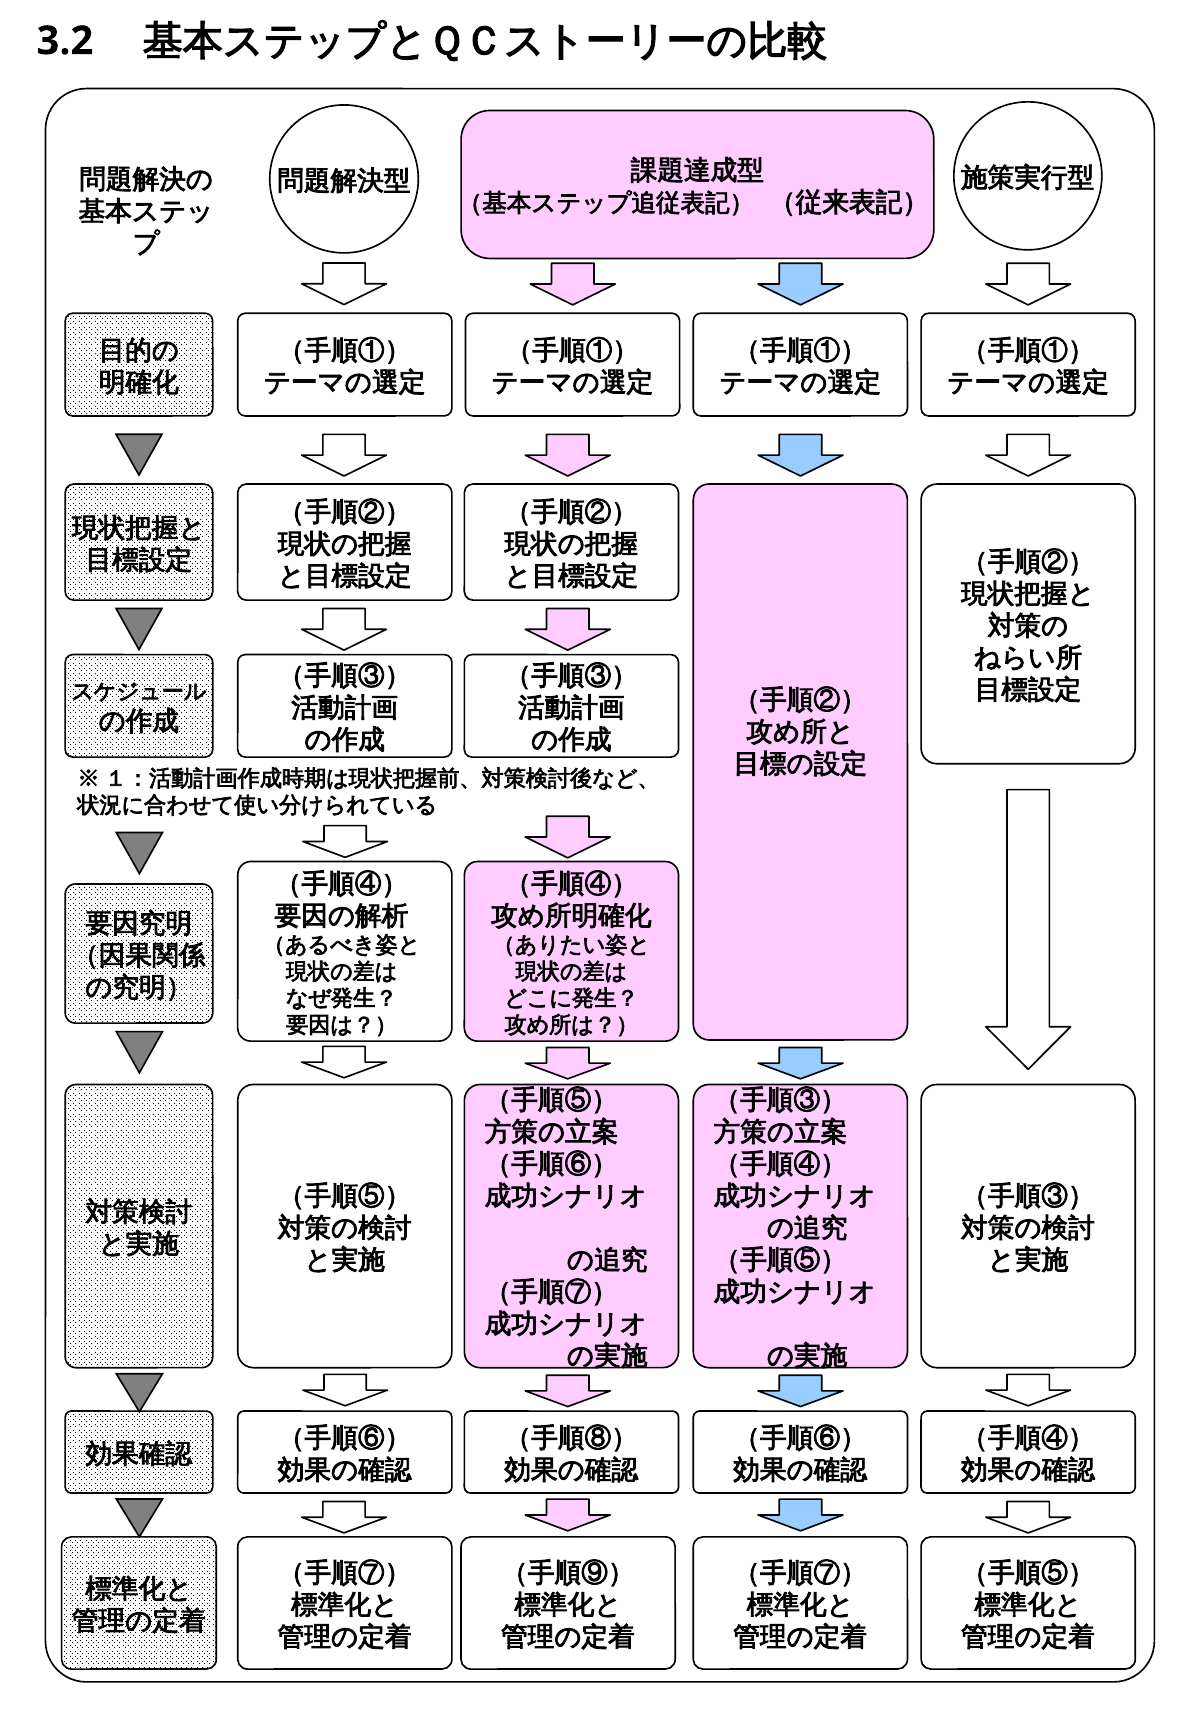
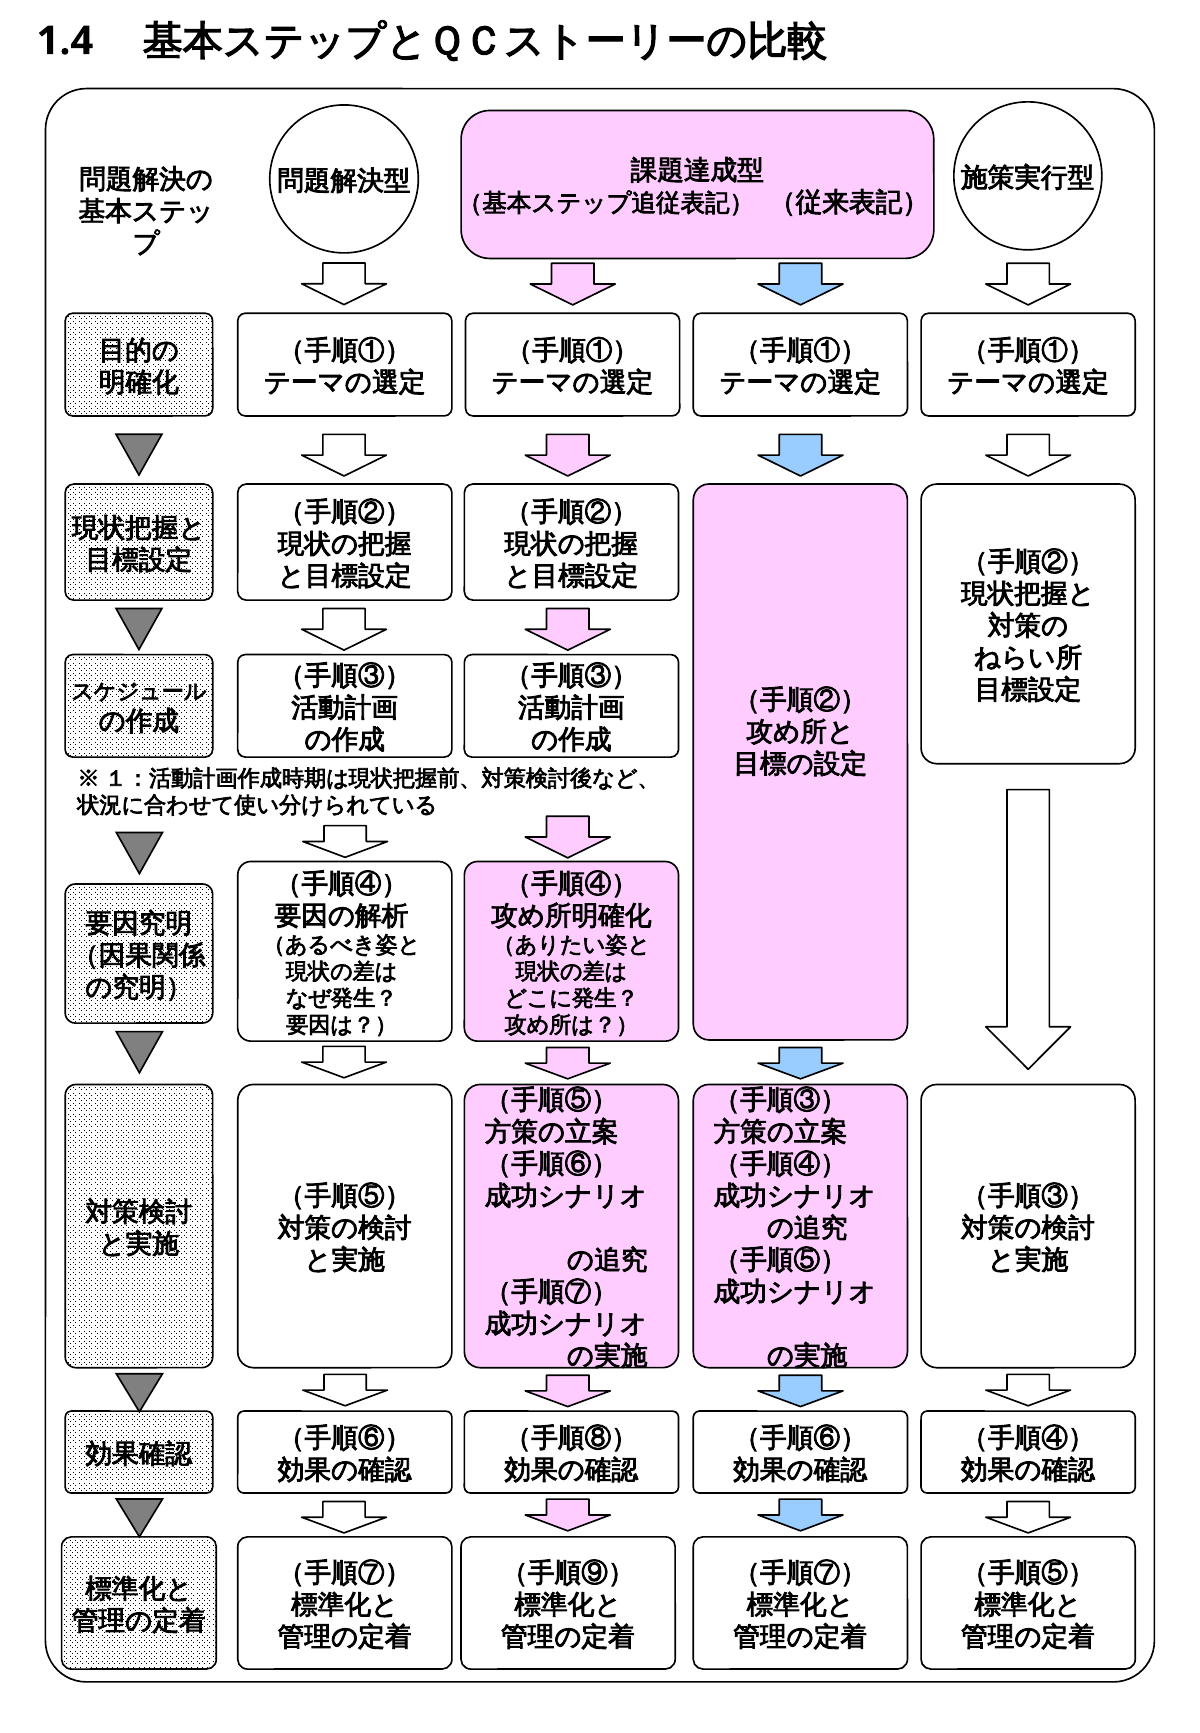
3.2: 3.2 -> 1.4 (65, 41)
